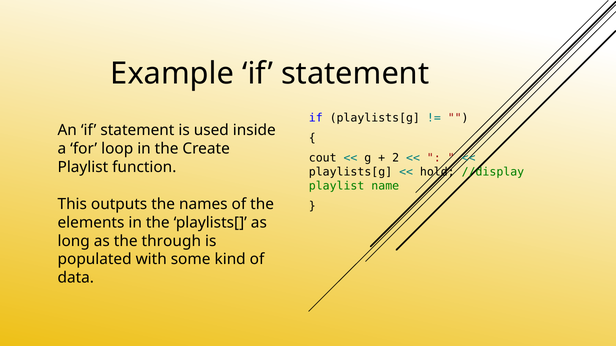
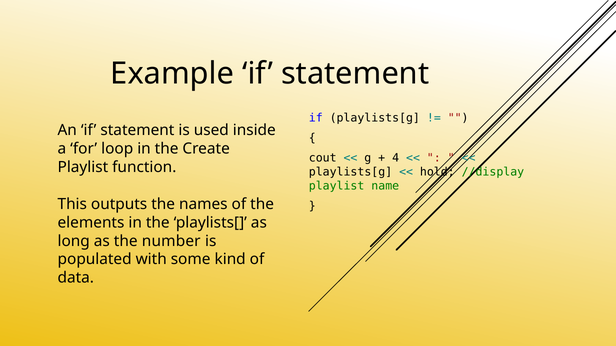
2: 2 -> 4 (396, 158)
through: through -> number (171, 241)
